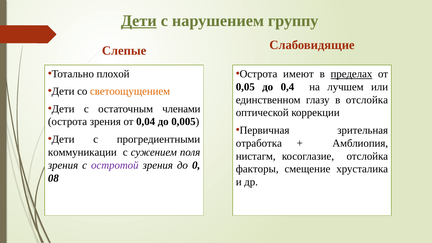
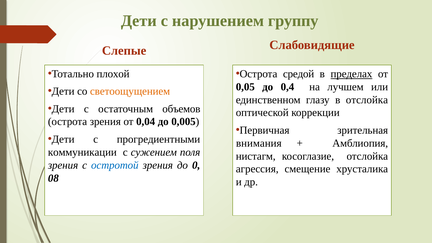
Дети underline: present -> none (139, 21)
имеют: имеют -> средой (299, 74)
членами: членами -> объемов (181, 109)
отработка: отработка -> внимания (259, 143)
остротой colour: purple -> blue (115, 165)
факторы: факторы -> агрессия (257, 169)
